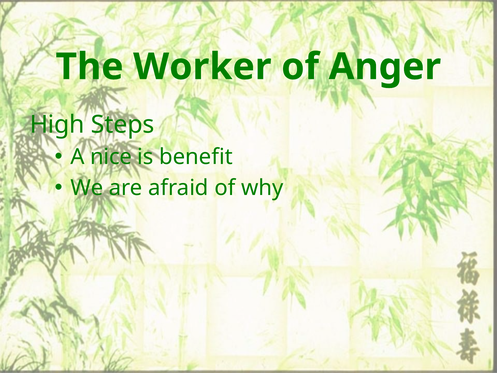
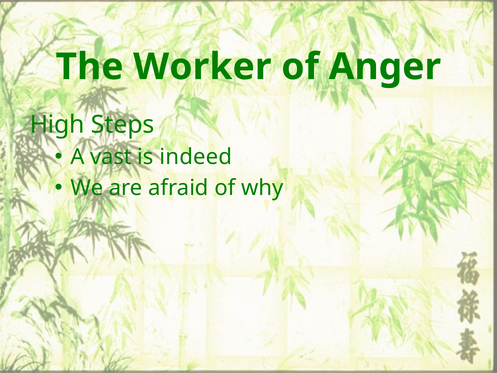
nice: nice -> vast (111, 157)
benefit: benefit -> indeed (196, 157)
